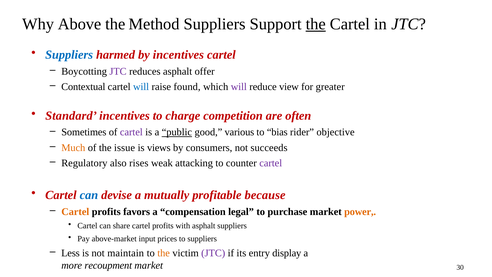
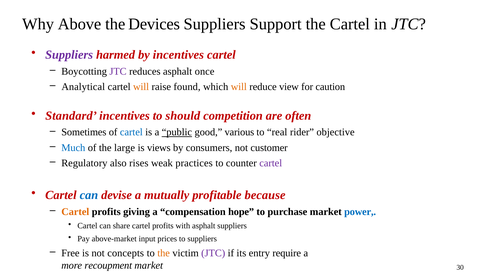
Method: Method -> Devices (154, 24)
the underline: present -> none (316, 24)
Suppliers colour: blue -> purple (69, 55)
offer: offer -> once (205, 71)
Contextual: Contextual -> Analytical (83, 87)
will colour: blue -> orange (141, 87)
will colour: purple -> orange (239, 87)
greater: greater -> caution (330, 87)
charge: charge -> should (183, 116)
cartel colour: purple -> blue (131, 132)
bias: bias -> real (277, 132)
Much colour: orange -> blue (73, 148)
issue: issue -> large (125, 148)
succeeds: succeeds -> customer (269, 148)
attacking: attacking -> practices (194, 163)
favors: favors -> giving (137, 212)
legal: legal -> hope (241, 212)
power colour: orange -> blue (360, 212)
Less: Less -> Free (70, 253)
maintain: maintain -> concepts (126, 253)
display: display -> require (287, 253)
